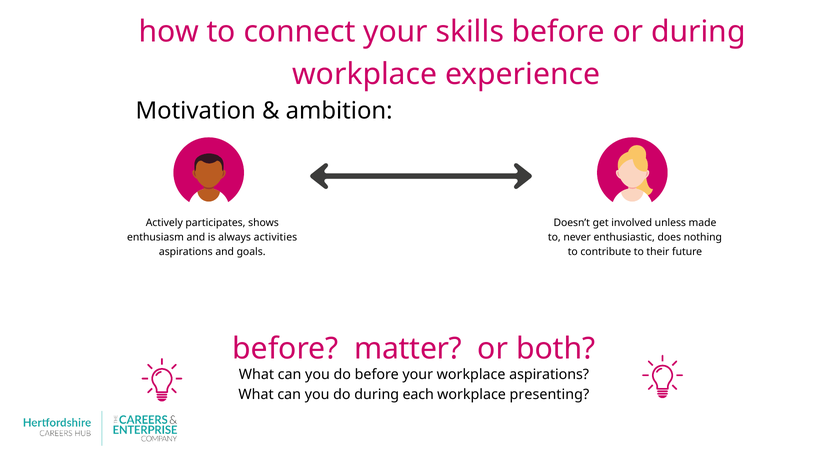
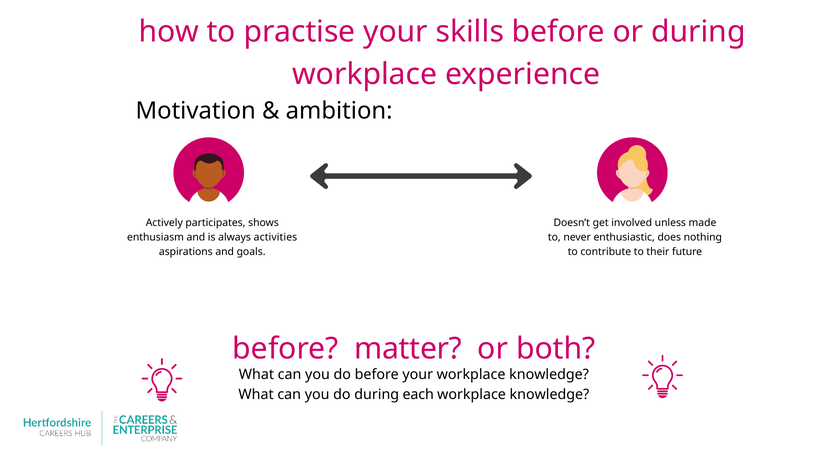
connect: connect -> practise (300, 32)
your workplace aspirations: aspirations -> knowledge (549, 374)
presenting: presenting -> knowledge (549, 394)
